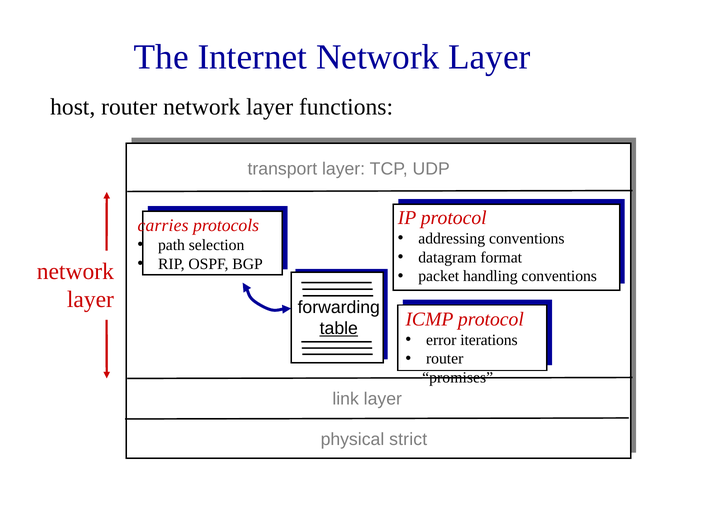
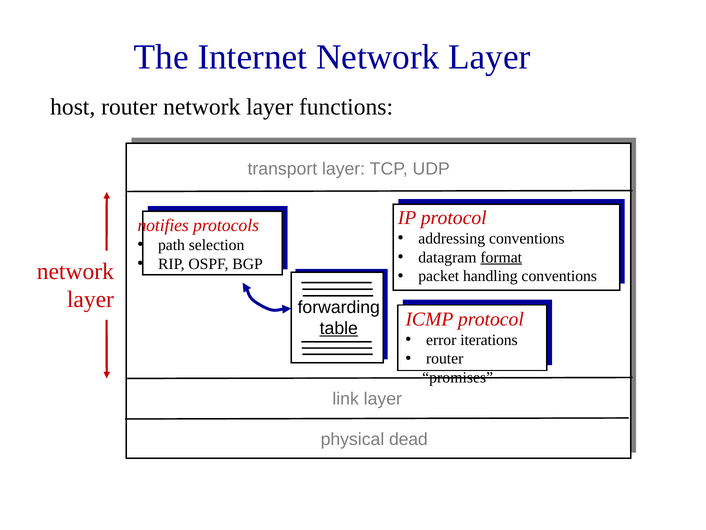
carries: carries -> notifies (163, 225)
format underline: none -> present (501, 257)
strict: strict -> dead (408, 439)
